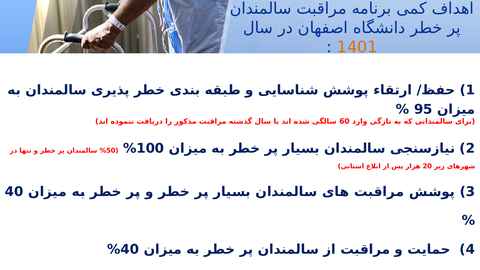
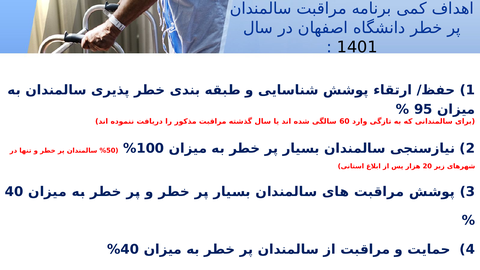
1401 colour: orange -> black (357, 47)
